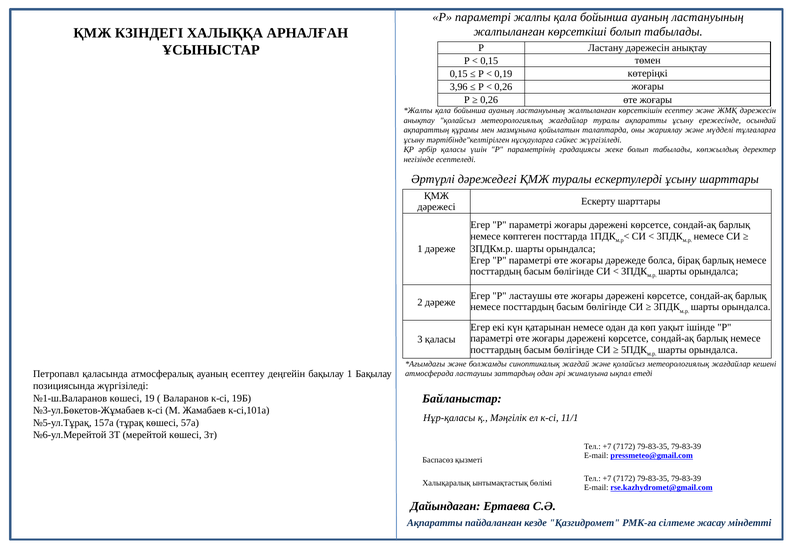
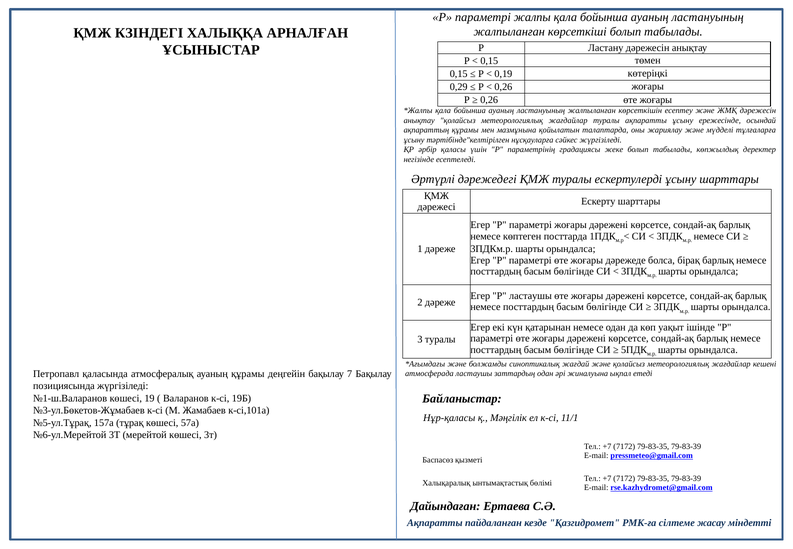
3,96: 3,96 -> 0,29 (459, 87)
3 қаласы: қаласы -> туралы (440, 339)
ауаның есептеу: есептеу -> құрамы (248, 374)
бақылау 1: 1 -> 7 (350, 374)
